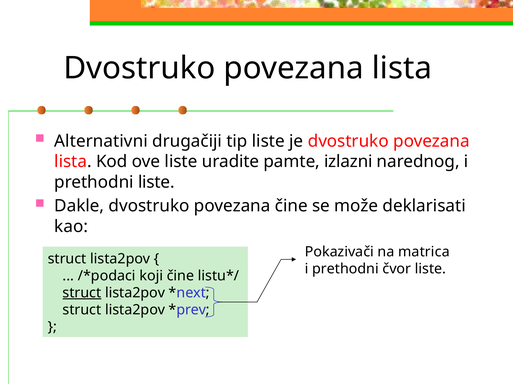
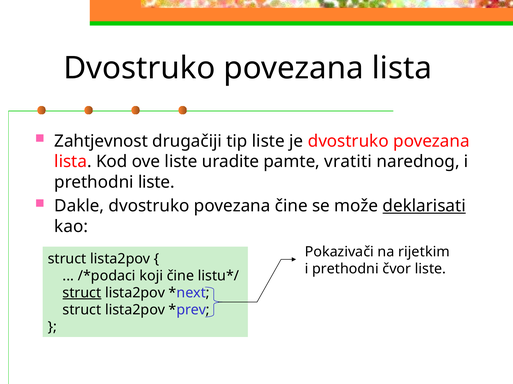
Alternativni: Alternativni -> Zahtjevnost (101, 141)
izlazni: izlazni -> vratiti (348, 162)
deklarisati underline: none -> present (424, 206)
matrica: matrica -> rijetkim (424, 252)
